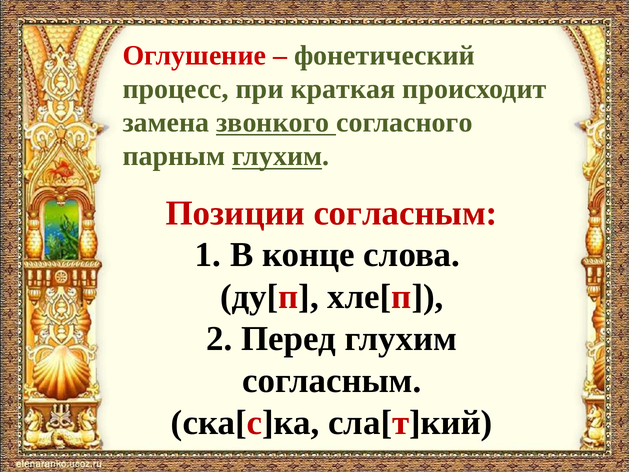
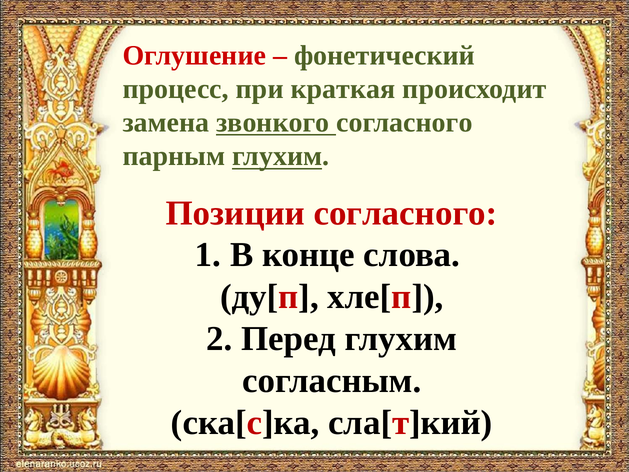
Позиции согласным: согласным -> согласного (406, 213)
